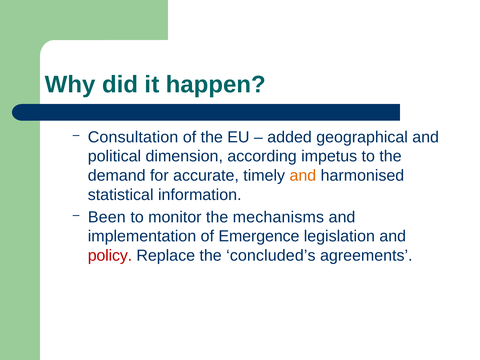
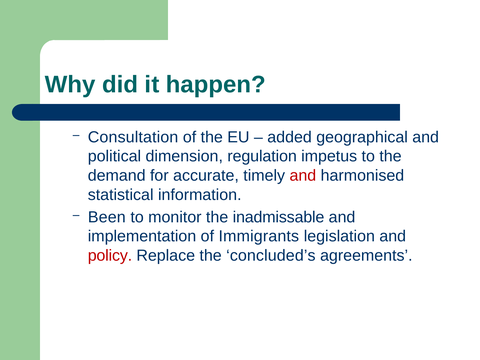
according: according -> regulation (262, 156)
and colour: orange -> red (303, 176)
mechanisms: mechanisms -> inadmissable (279, 217)
Emergence: Emergence -> Immigrants (259, 236)
